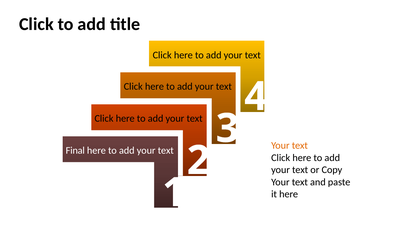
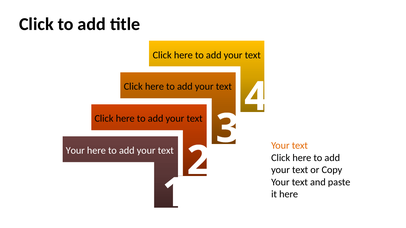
Final: Final -> Your (75, 151)
